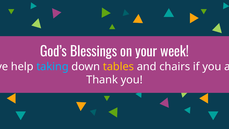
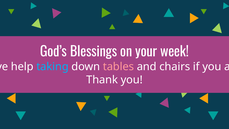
tables colour: yellow -> pink (118, 66)
